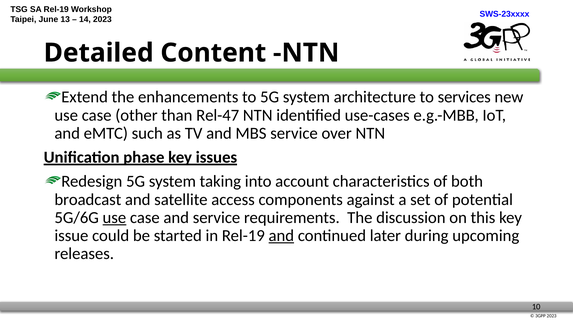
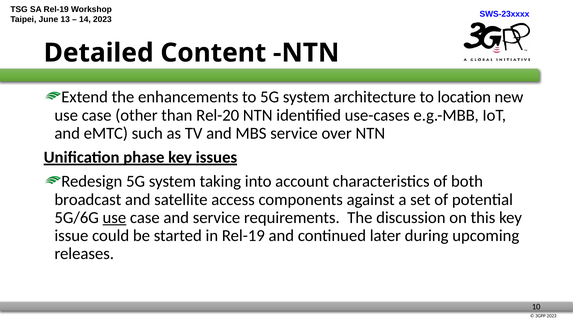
services: services -> location (464, 97)
Rel-47: Rel-47 -> Rel-20 (218, 115)
and underline: present -> none (281, 235)
